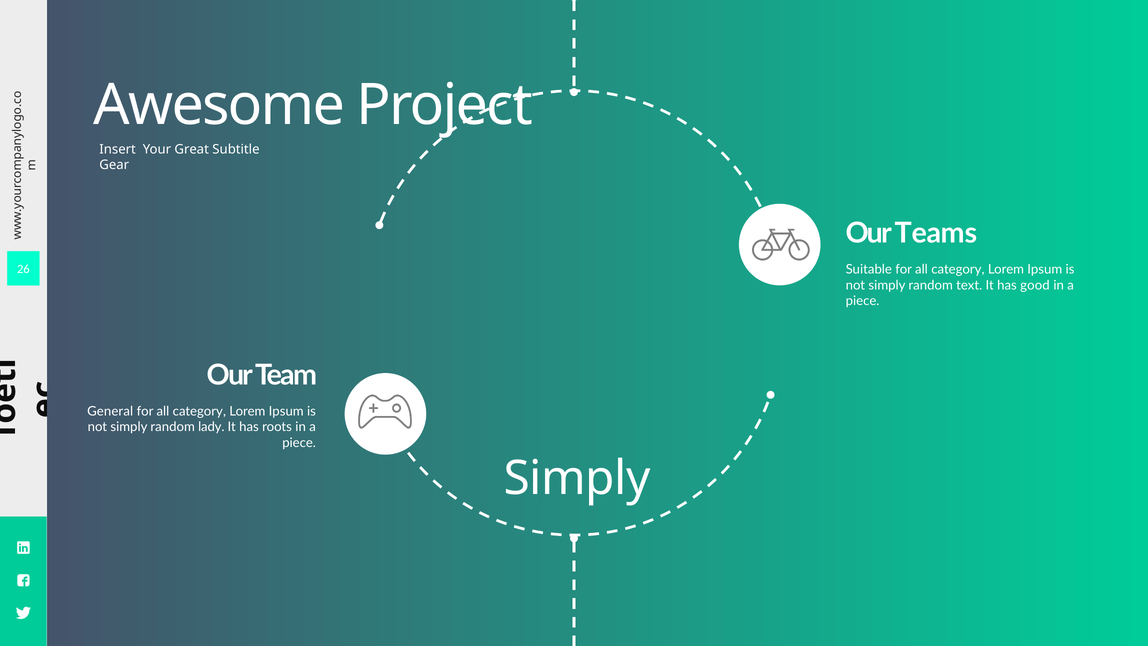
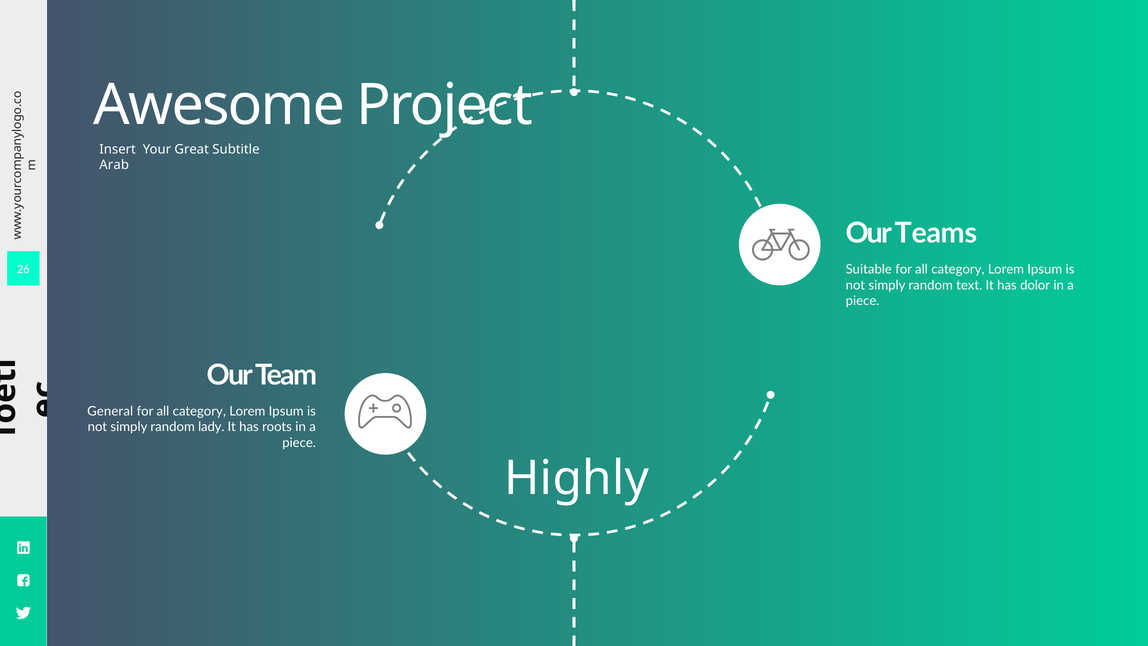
Gear: Gear -> Arab (114, 165)
good: good -> dolor (1035, 285)
Simply: Simply -> Highly (577, 478)
